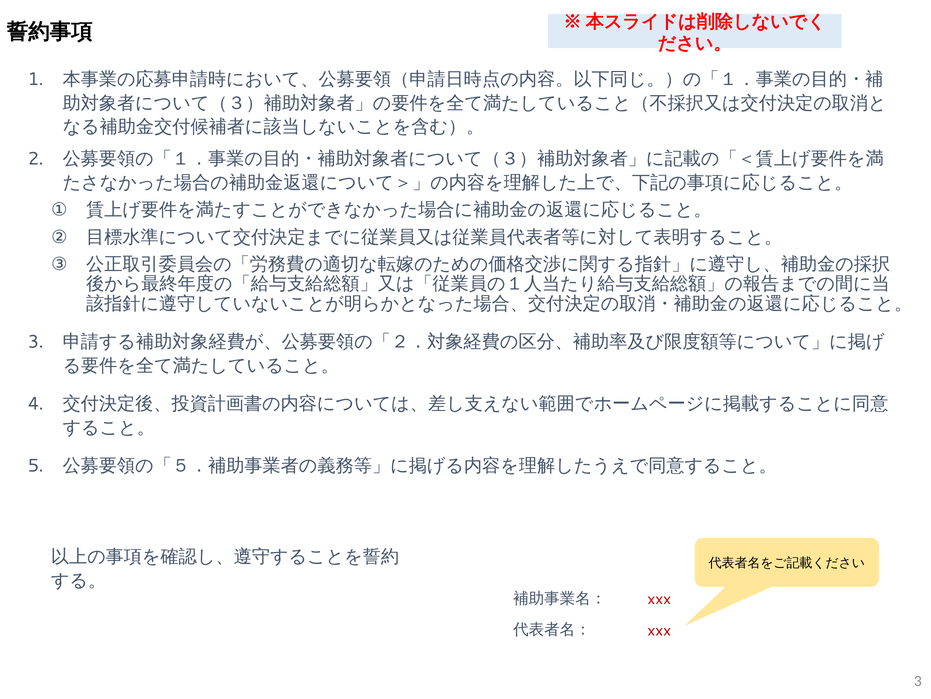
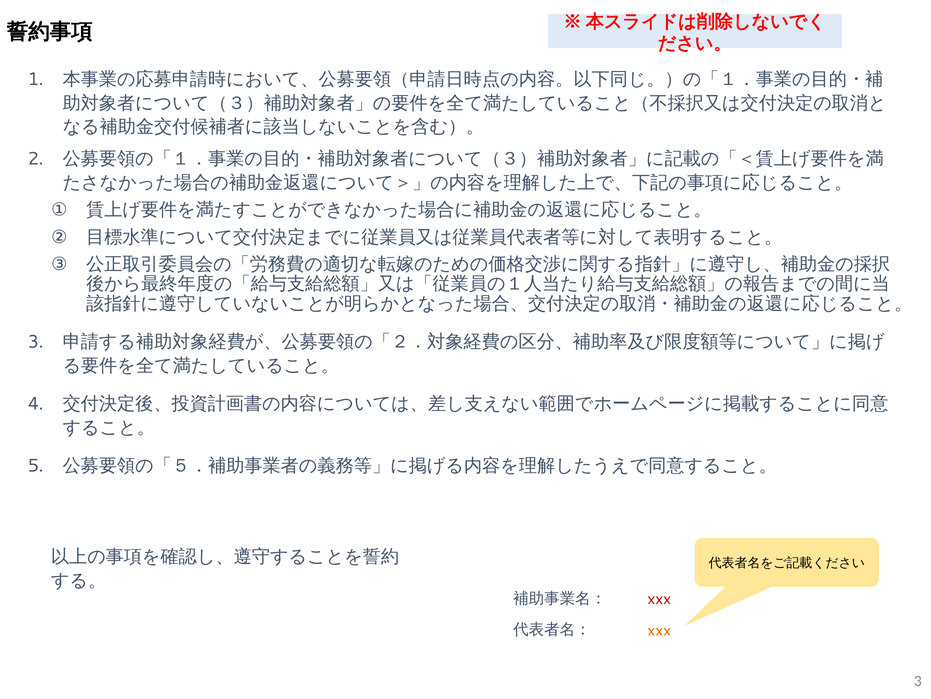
xxx colour: red -> orange (659, 630)
